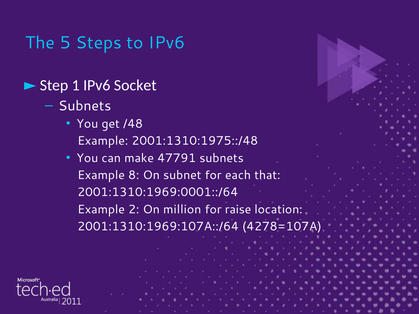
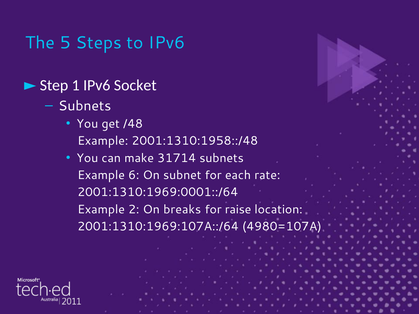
2001:1310:1975::/48: 2001:1310:1975::/48 -> 2001:1310:1958::/48 (195, 141)
47791: 47791 -> 31714 (177, 158)
8: 8 -> 6 (134, 175)
that: that -> rate (267, 175)
million: million -> breaks (182, 209)
4278=107A: 4278=107A -> 4980=107A (282, 227)
